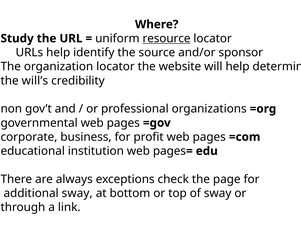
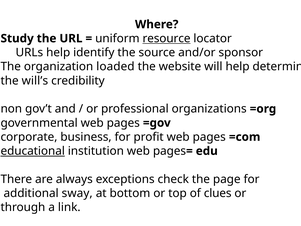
organization locator: locator -> loaded (115, 67)
educational underline: none -> present (33, 151)
of sway: sway -> clues (218, 193)
